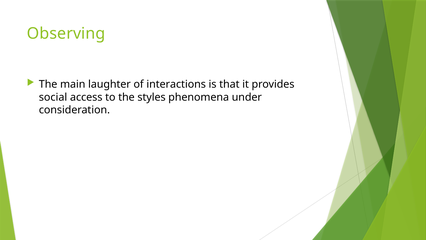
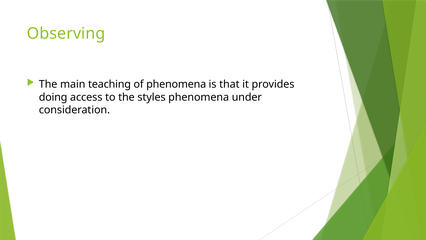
laughter: laughter -> teaching (110, 84)
of interactions: interactions -> phenomena (176, 84)
social: social -> doing (53, 97)
